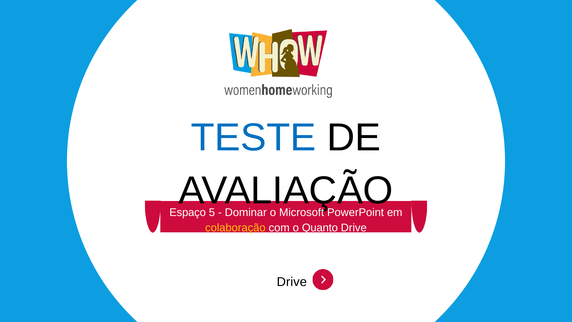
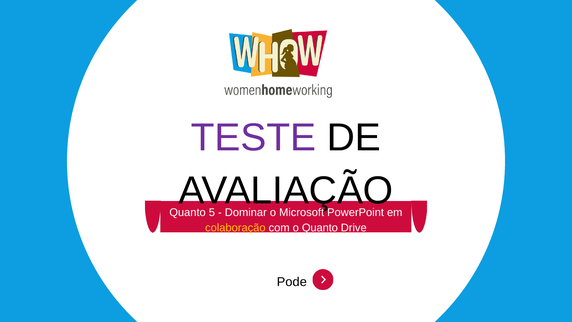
TESTE colour: blue -> purple (253, 138)
Espaço: Espaço -> Quanto (188, 212)
Drive: Drive -> Pode (292, 282)
